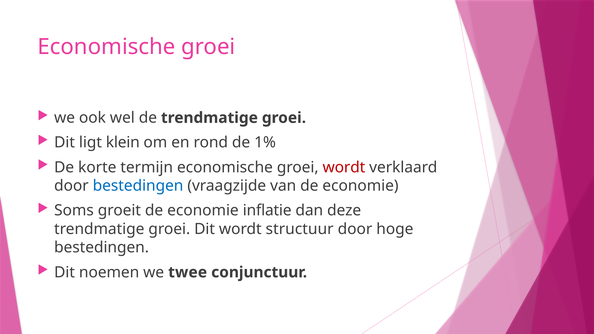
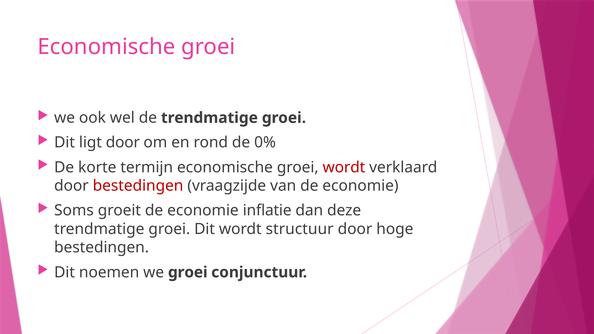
ligt klein: klein -> door (123, 143)
1%: 1% -> 0% (265, 143)
bestedingen colour: blue -> red (138, 186)
we twee: twee -> groei (188, 272)
